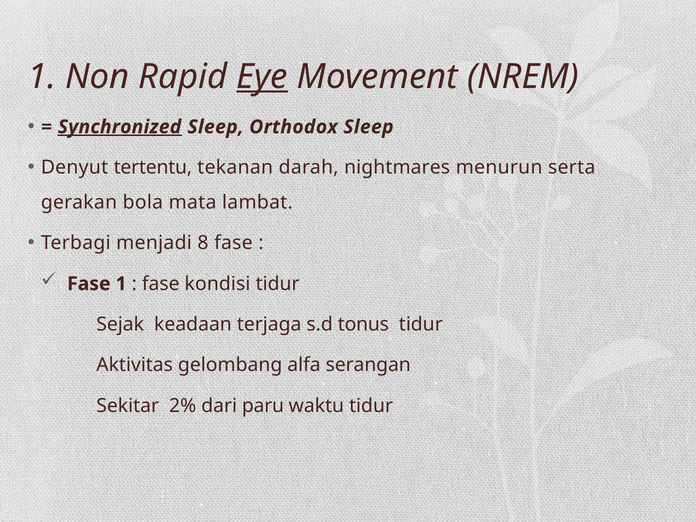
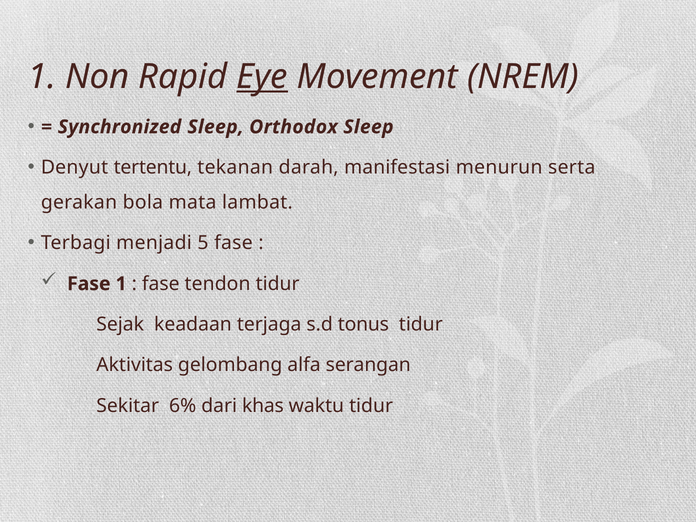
Synchronized underline: present -> none (120, 127)
nightmares: nightmares -> manifestasi (397, 168)
8: 8 -> 5 (203, 243)
kondisi: kondisi -> tendon (218, 284)
2%: 2% -> 6% (183, 406)
paru: paru -> khas (263, 406)
